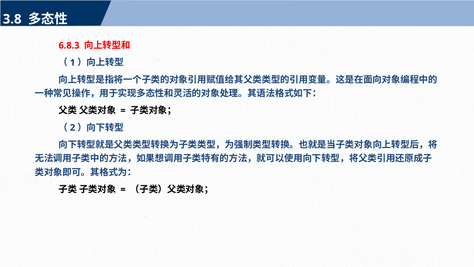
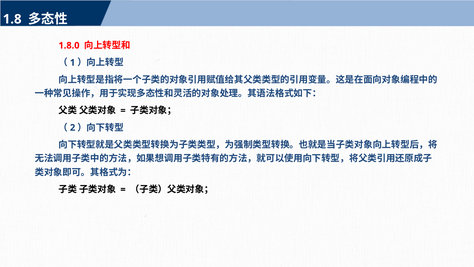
3.8: 3.8 -> 1.8 (12, 19)
6.8.3: 6.8.3 -> 1.8.0 (69, 45)
